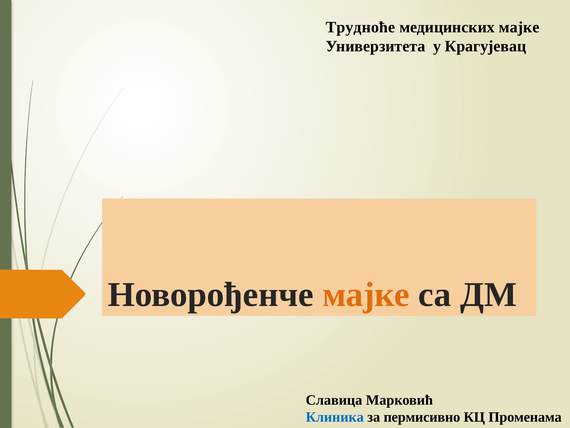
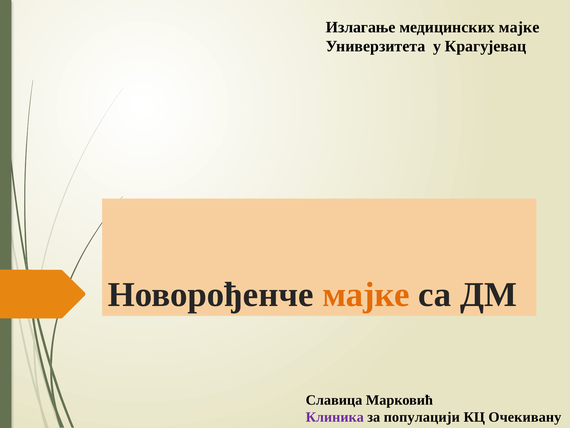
Трудноће: Трудноће -> Излагање (361, 27)
Клиника colour: blue -> purple (335, 417)
пермисивно: пермисивно -> популацији (422, 417)
Променама: Променама -> Очекивану (525, 417)
